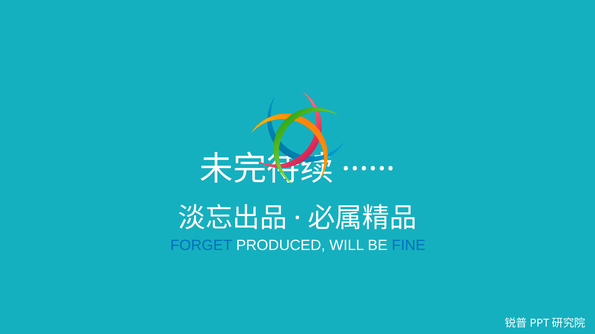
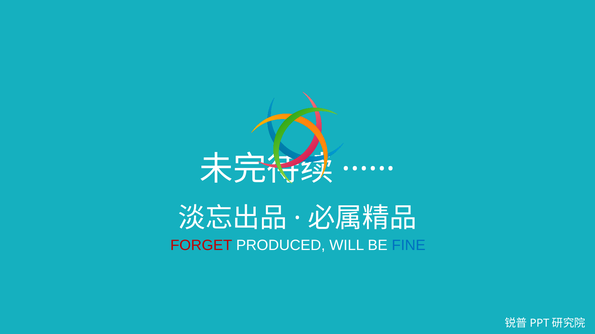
FORGET colour: blue -> red (201, 246)
